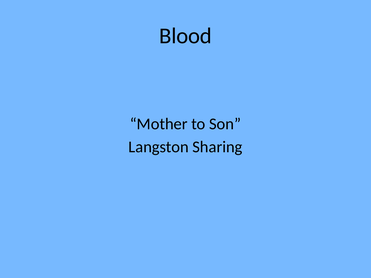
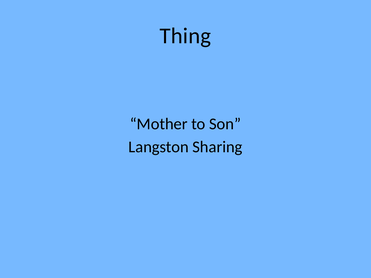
Blood: Blood -> Thing (185, 36)
